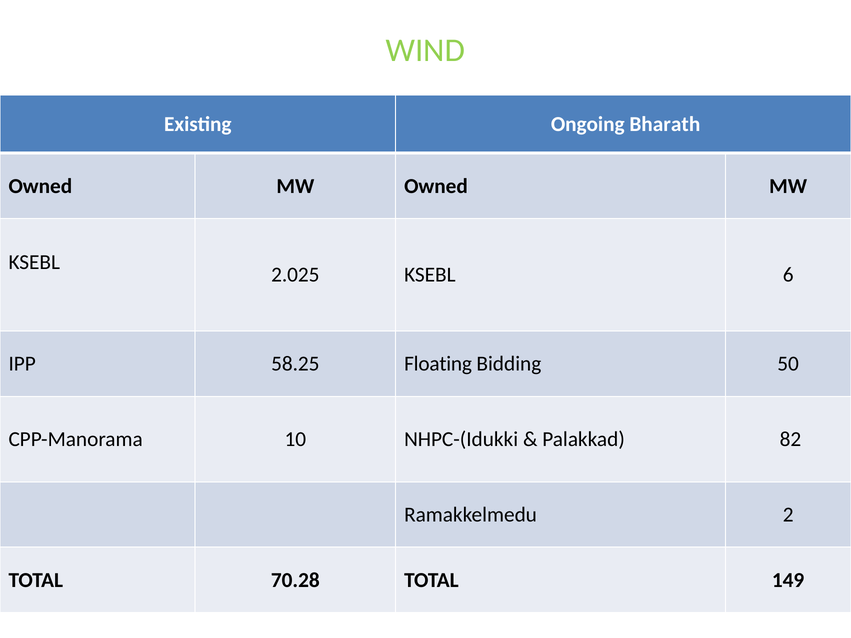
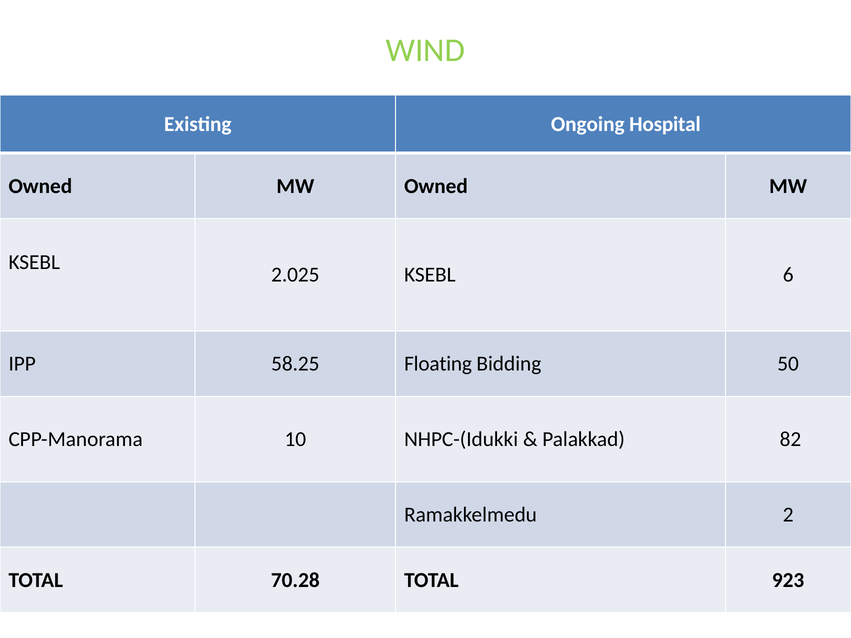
Bharath: Bharath -> Hospital (665, 124)
149: 149 -> 923 (788, 580)
